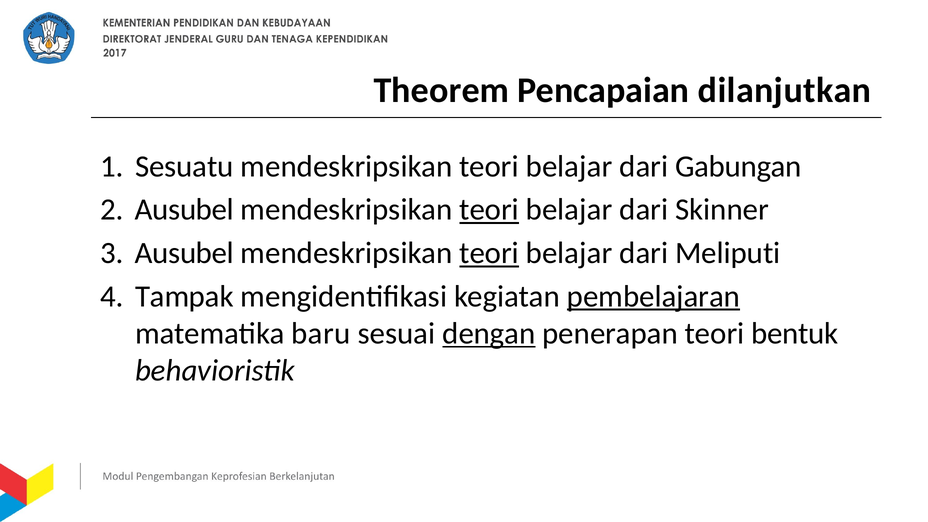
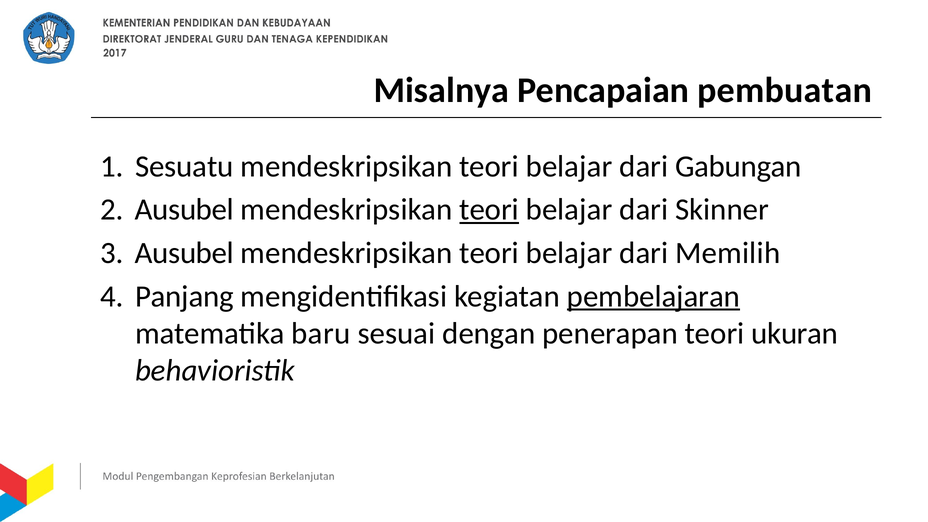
Theorem: Theorem -> Misalnya (441, 91)
dilanjutkan: dilanjutkan -> pembuatan (785, 91)
teori underline: present -> none (489, 253)
Meliputi: Meliputi -> Memilih (728, 253)
Tampak: Tampak -> Panjang (184, 296)
dengan underline: present -> none (489, 333)
bentuk: bentuk -> ukuran (795, 333)
